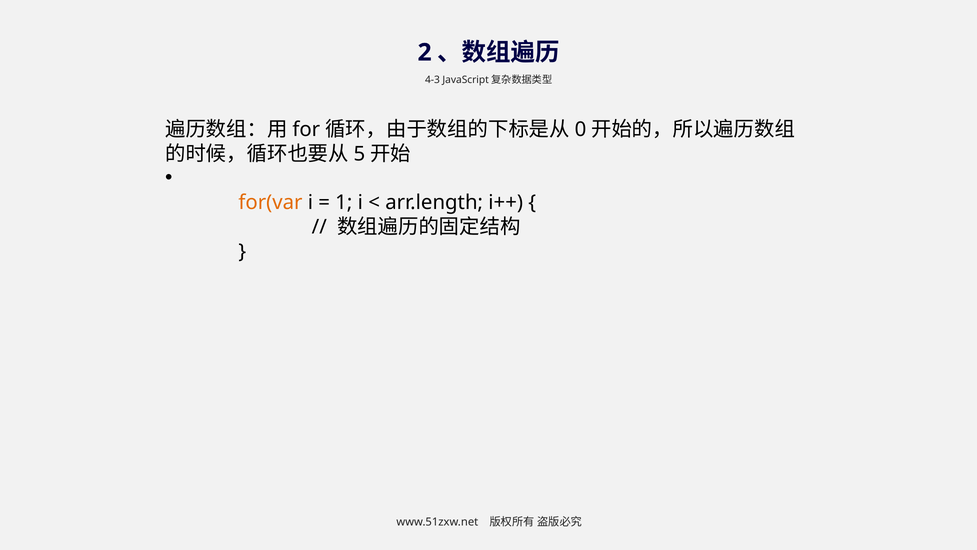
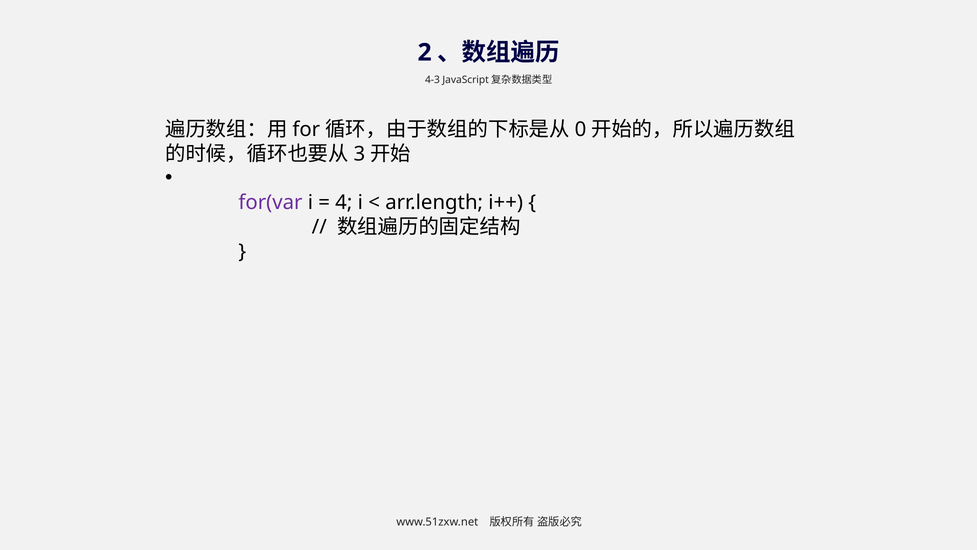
5: 5 -> 3 (359, 154)
for(var colour: orange -> purple (270, 203)
1: 1 -> 4 (344, 203)
